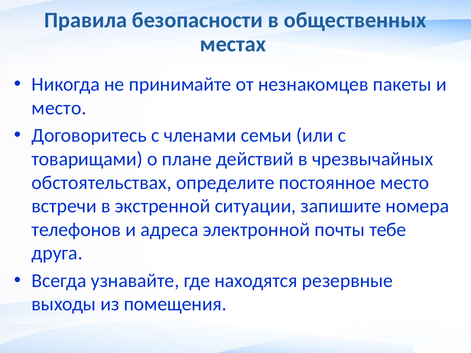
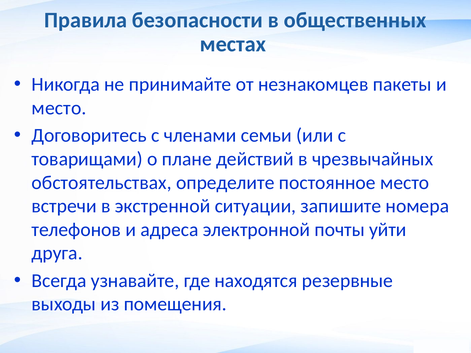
тебе: тебе -> уйти (388, 230)
